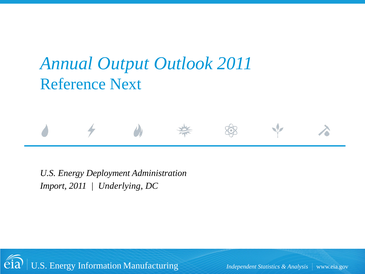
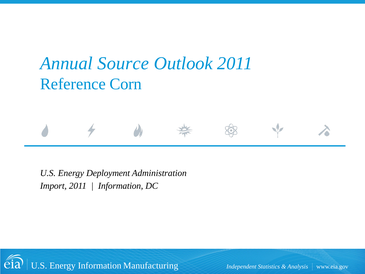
Output: Output -> Source (123, 63)
Next: Next -> Corn (126, 84)
Underlying: Underlying -> Information (121, 186)
